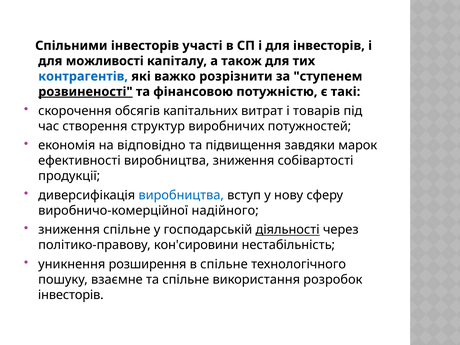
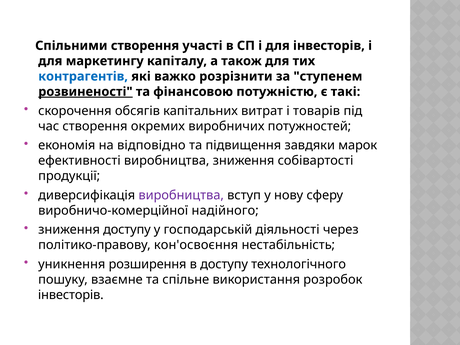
Спільними інвесторів: інвесторів -> створення (145, 46)
можливості: можливості -> маркетингу (105, 61)
структур: структур -> окремих (158, 126)
виробництва colour: blue -> purple (181, 195)
зниження спільне: спільне -> доступу (127, 230)
діяльності underline: present -> none (288, 230)
кон'сировини: кон'сировини -> кон'освоєння (196, 245)
в спільне: спільне -> доступу (224, 264)
